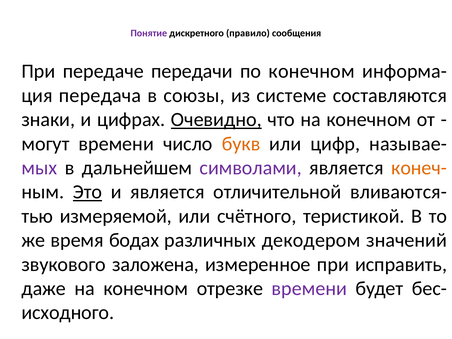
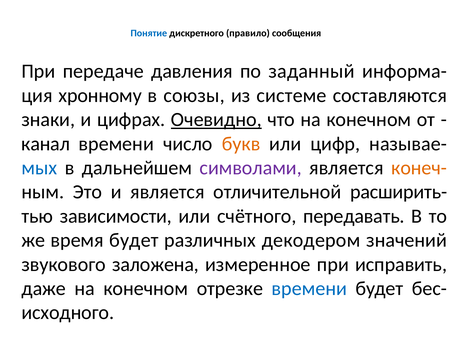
Понятие colour: purple -> blue (149, 33)
передачи: передачи -> давления (192, 71)
по конечном: конечном -> заданный (312, 71)
передача: передача -> хронному (100, 95)
могут: могут -> канал (46, 144)
мых colour: purple -> blue (39, 168)
Это underline: present -> none (88, 192)
вливаются-: вливаются- -> расширить- (399, 192)
измеряемой: измеряемой -> зависимости (116, 216)
теристикой: теристикой -> передавать (354, 216)
время бодах: бодах -> будет (134, 240)
времени colour: purple -> blue (309, 289)
